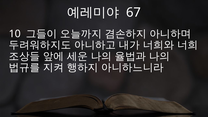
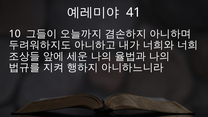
67: 67 -> 41 (133, 13)
